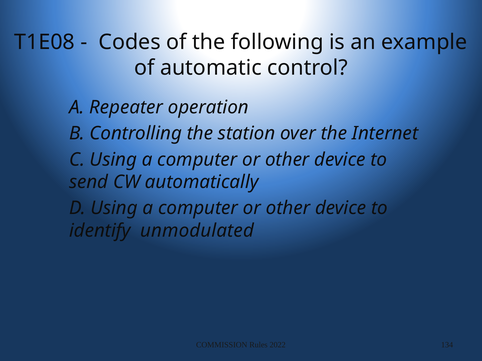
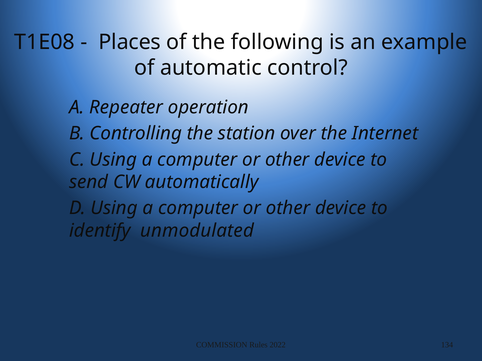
Codes: Codes -> Places (130, 42)
